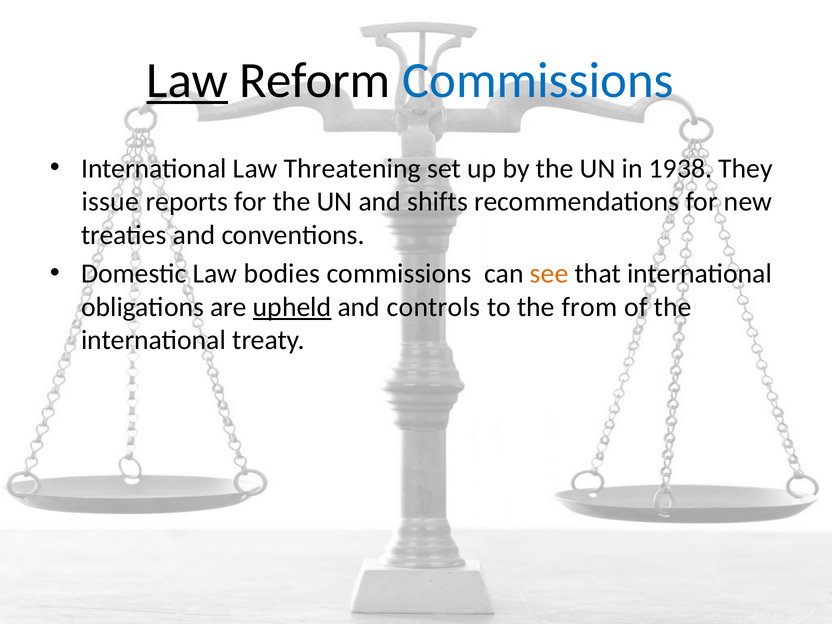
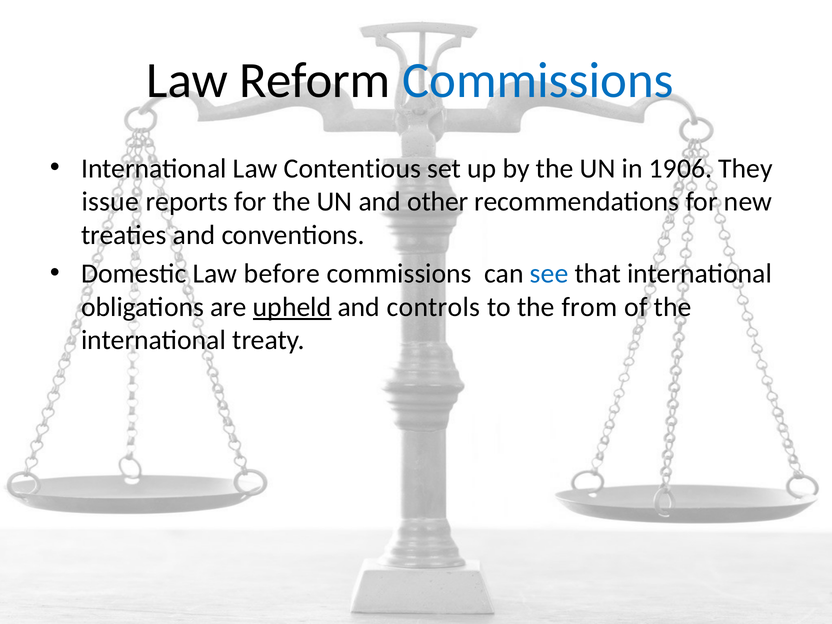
Law underline: present -> none (187, 81)
Threatening: Threatening -> Contentious (352, 168)
1938: 1938 -> 1906 (681, 168)
shifts: shifts -> other (438, 202)
bodies: bodies -> before (282, 274)
see colour: orange -> blue (549, 274)
